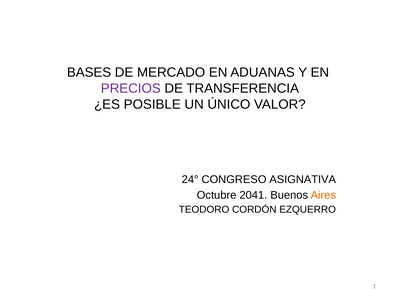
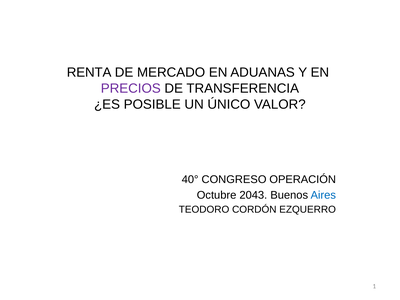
BASES: BASES -> RENTA (89, 73)
24°: 24° -> 40° (190, 179)
ASIGNATIVA: ASIGNATIVA -> OPERACIÓN (303, 179)
2041: 2041 -> 2043 (253, 195)
Aires colour: orange -> blue (323, 195)
